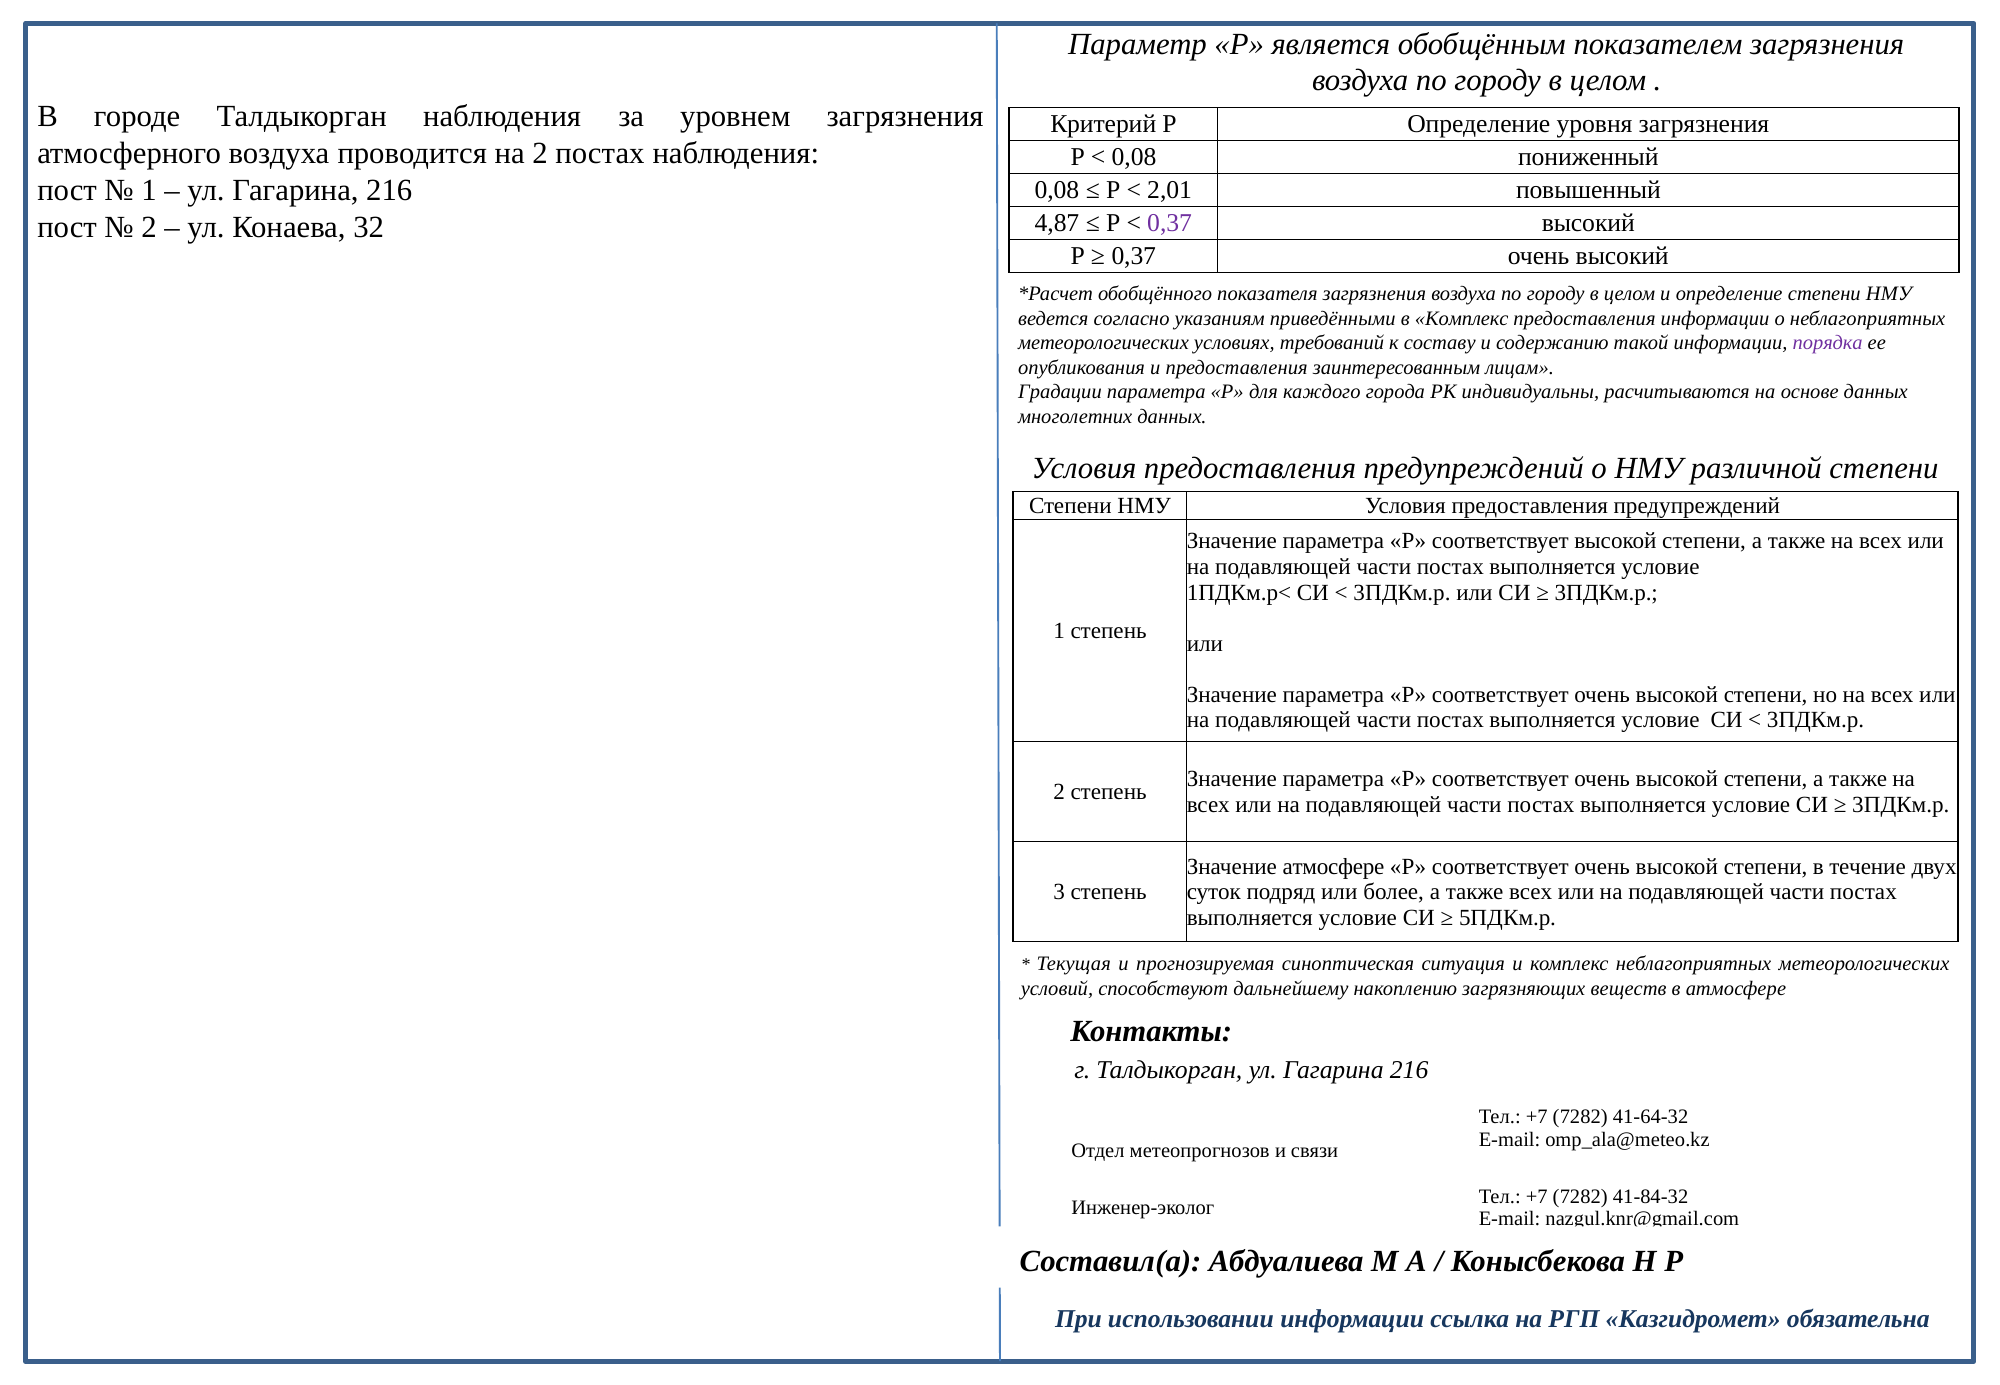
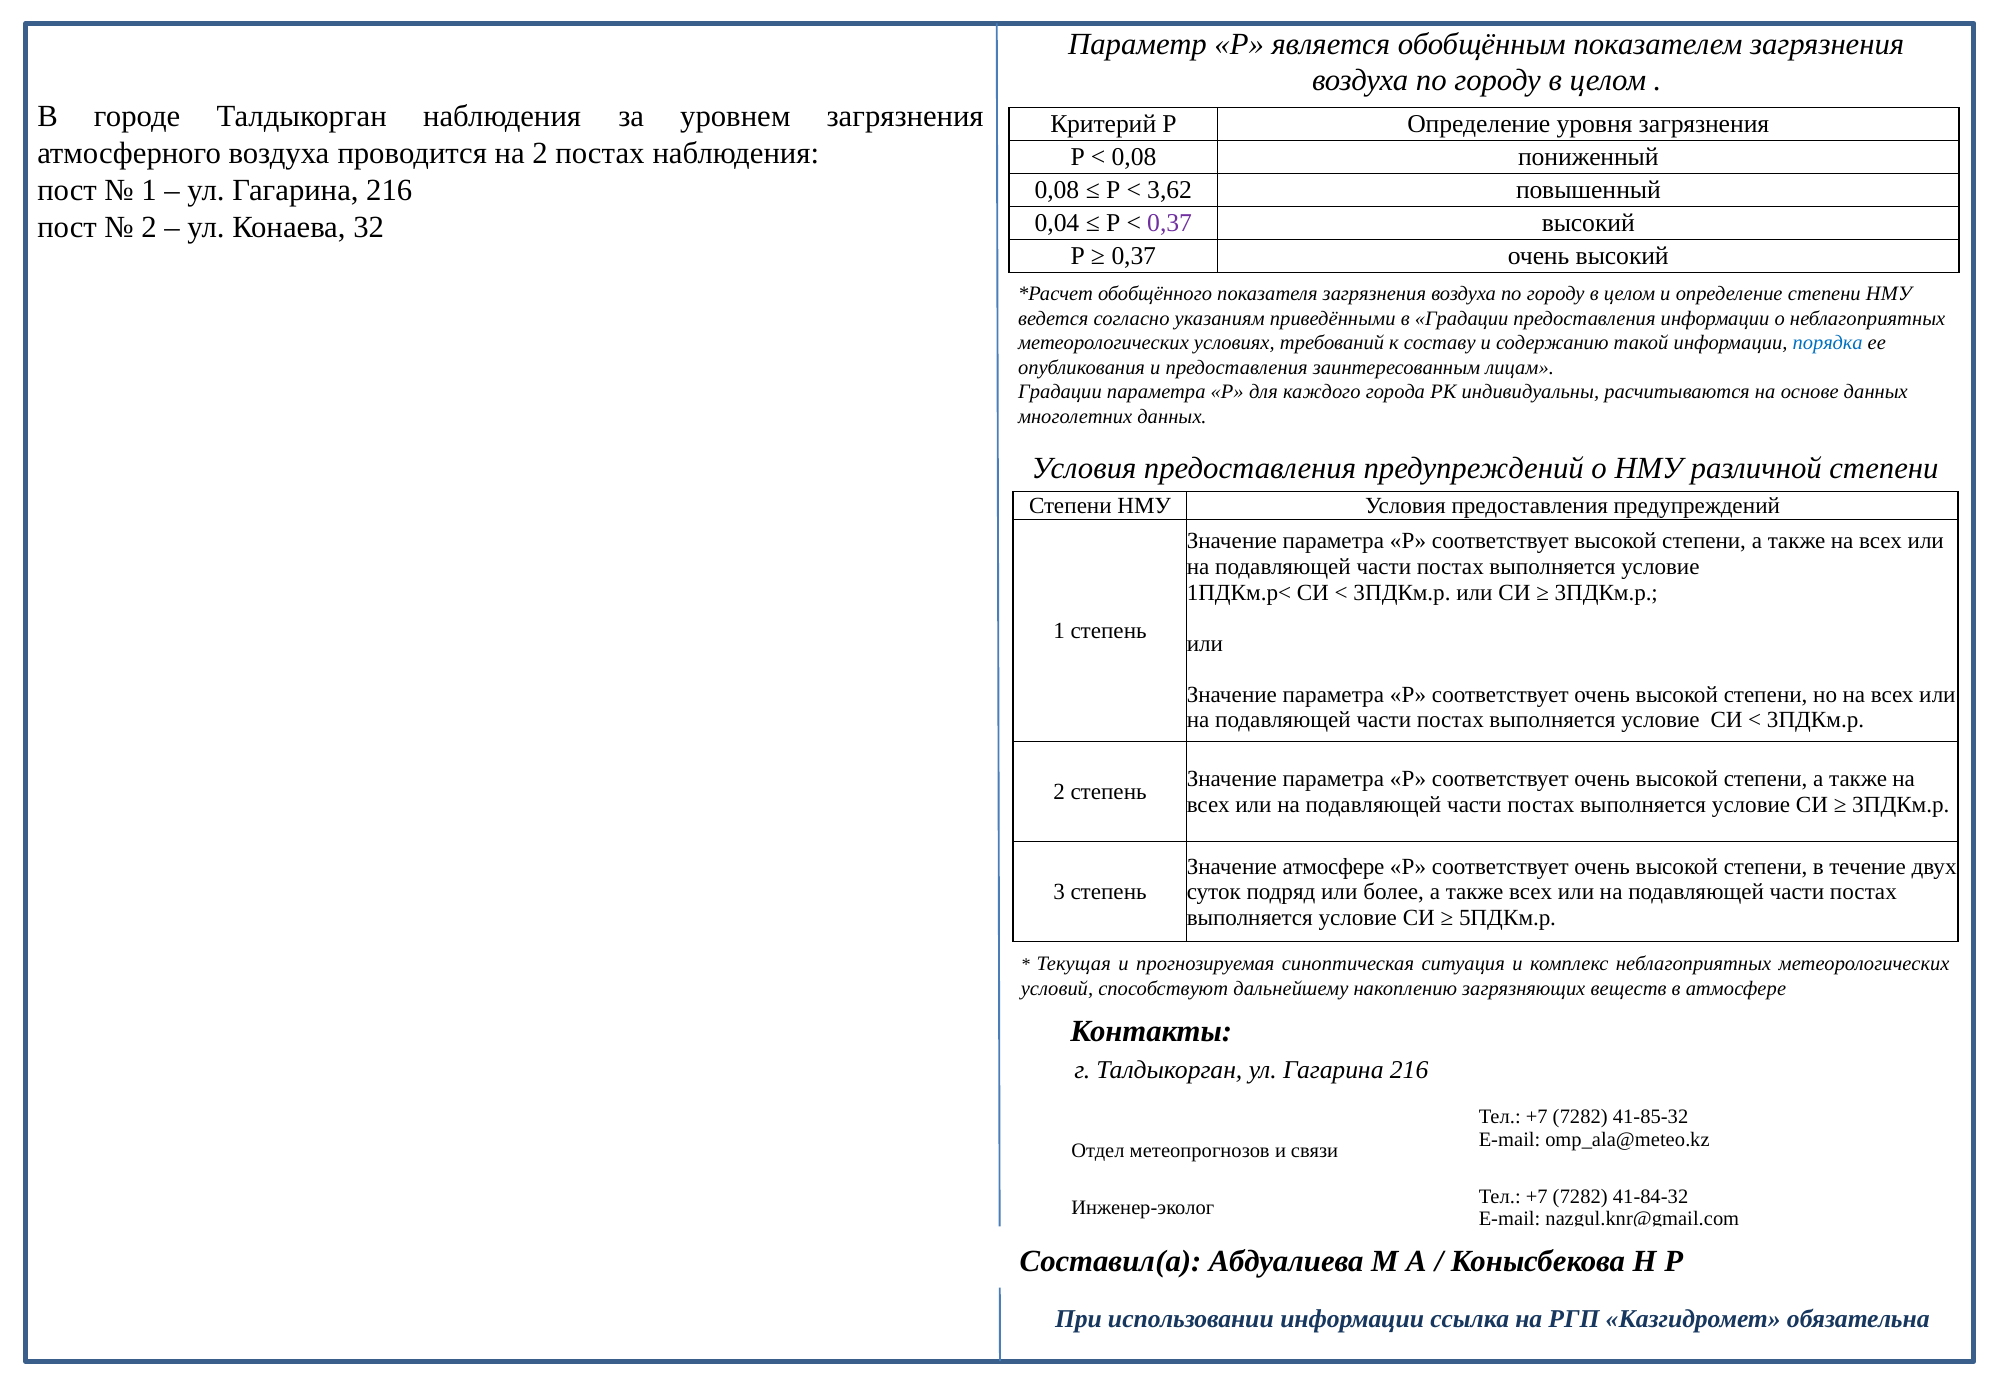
2,01: 2,01 -> 3,62 (1170, 190)
4,87: 4,87 -> 0,04 (1057, 223)
в Комплекс: Комплекс -> Градации (1462, 318)
порядка colour: purple -> blue (1828, 343)
41-64-32: 41-64-32 -> 41-85-32 (1651, 1116)
